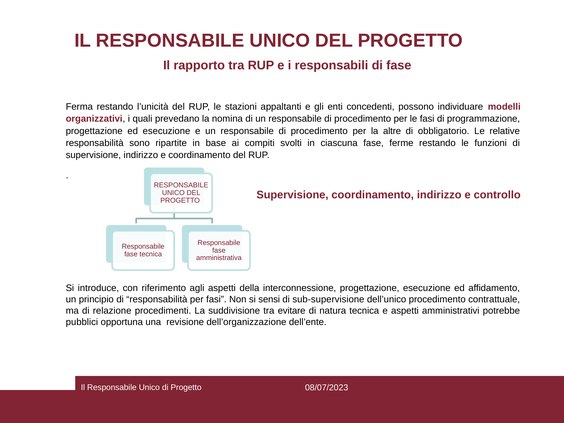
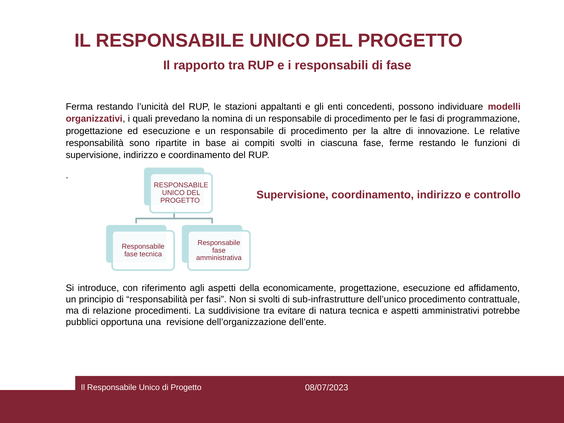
obbligatorio: obbligatorio -> innovazione (444, 131)
interconnessione: interconnessione -> economicamente (300, 288)
si sensi: sensi -> svolti (269, 299)
sub-supervisione: sub-supervisione -> sub-infrastrutture (328, 299)
